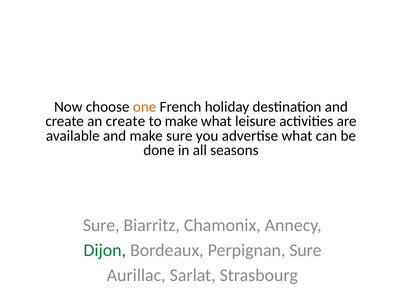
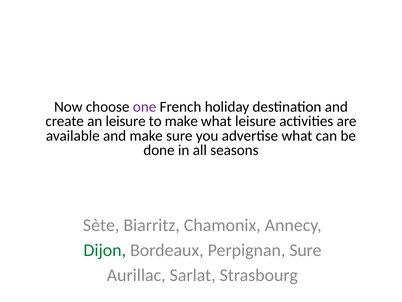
one colour: orange -> purple (145, 107)
an create: create -> leisure (126, 121)
Sure: Sure -> Sète (101, 225)
